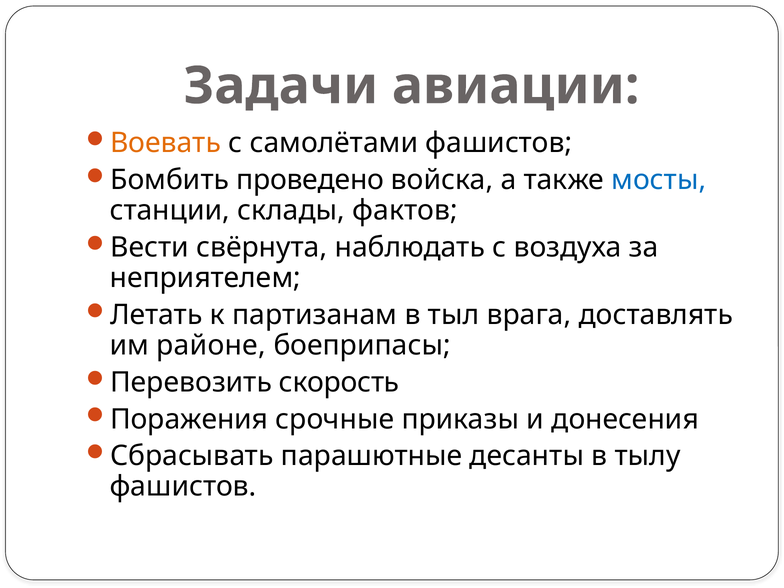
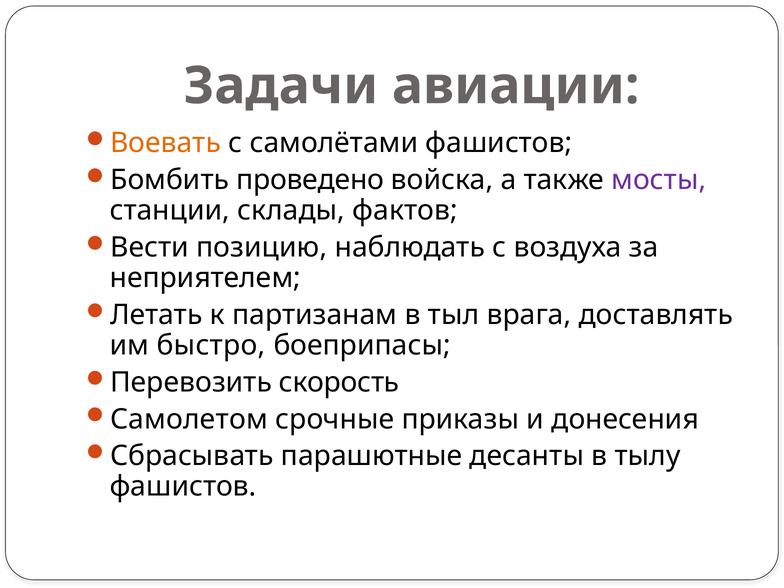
мосты colour: blue -> purple (659, 180)
свёрнута: свёрнута -> позицию (262, 247)
районе: районе -> быстро (211, 345)
Поражения: Поражения -> Самолетом (189, 419)
